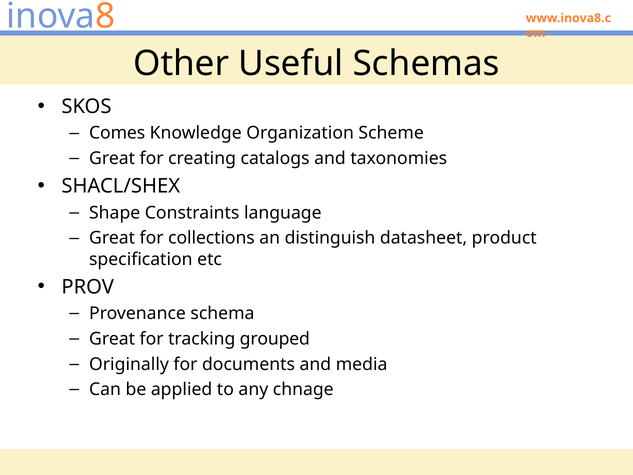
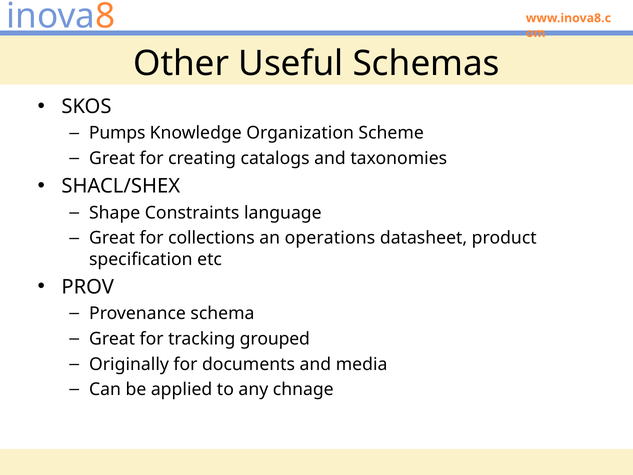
Comes: Comes -> Pumps (117, 133)
distinguish: distinguish -> operations (330, 238)
